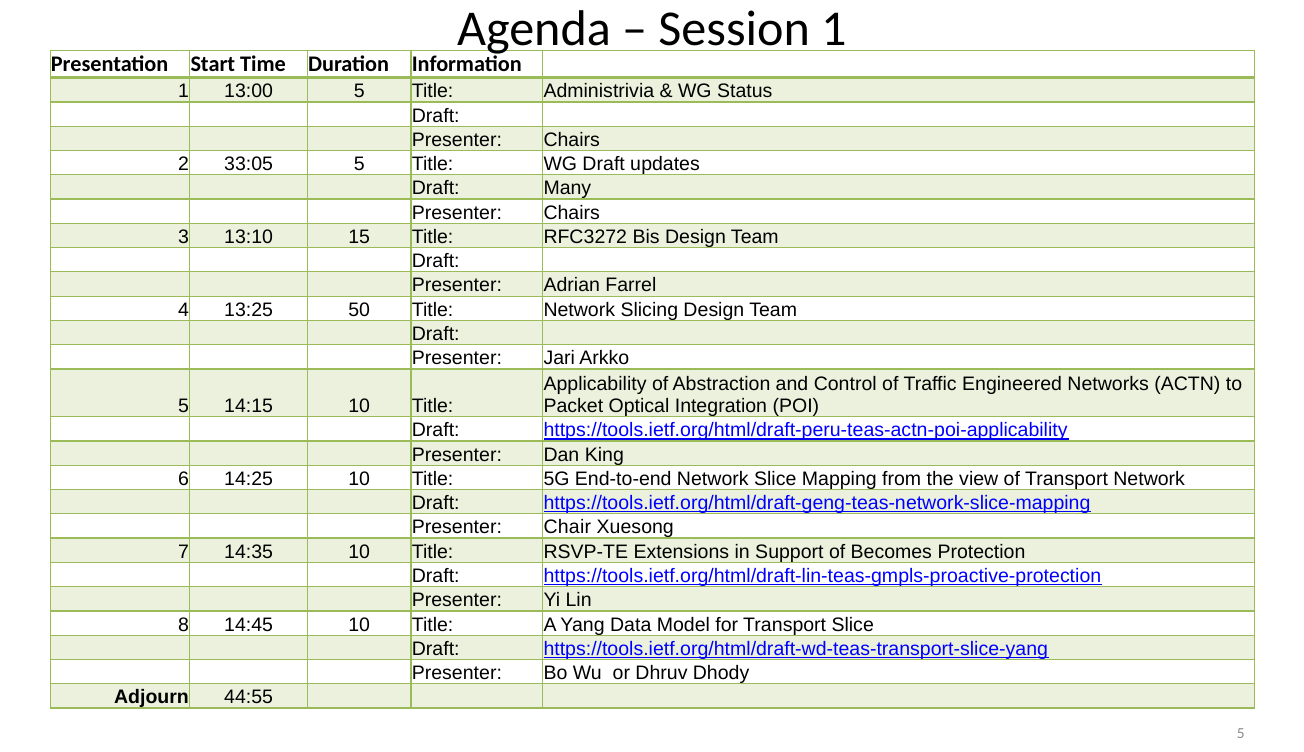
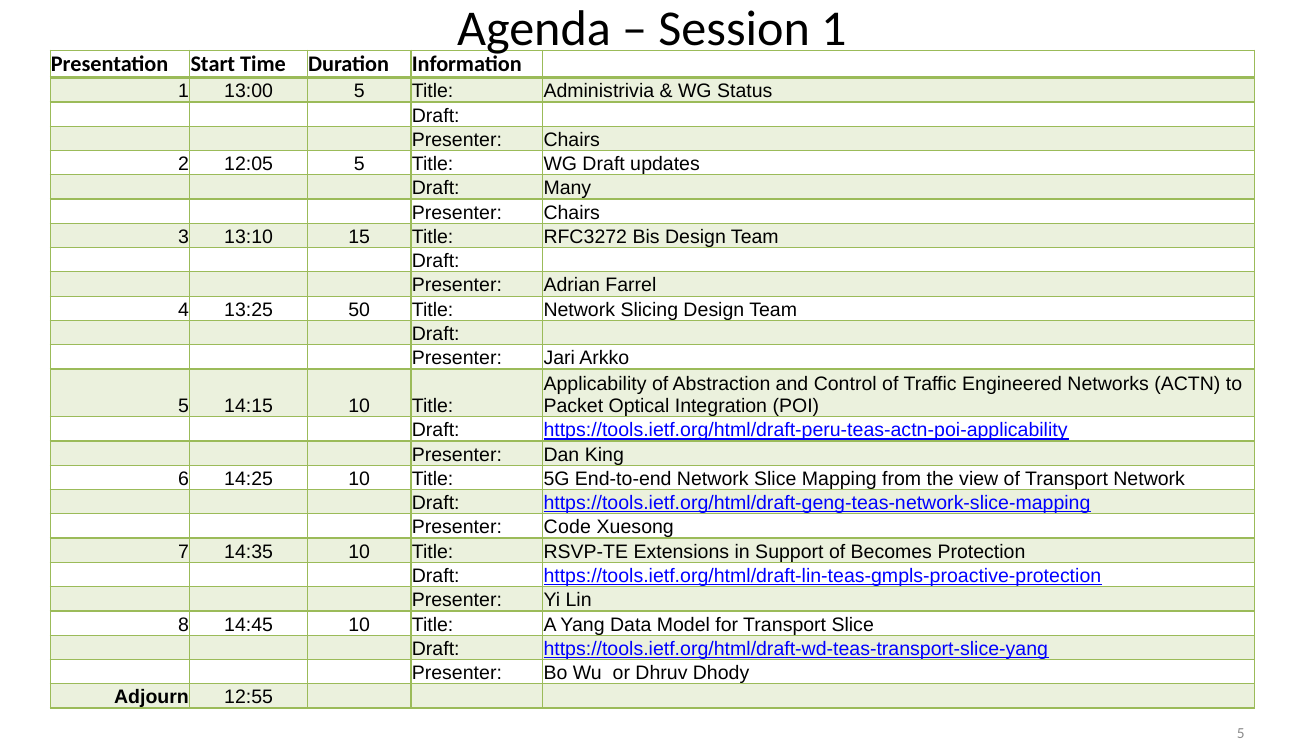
33:05: 33:05 -> 12:05 (249, 164)
Chair: Chair -> Code (567, 528)
44:55: 44:55 -> 12:55 (249, 698)
